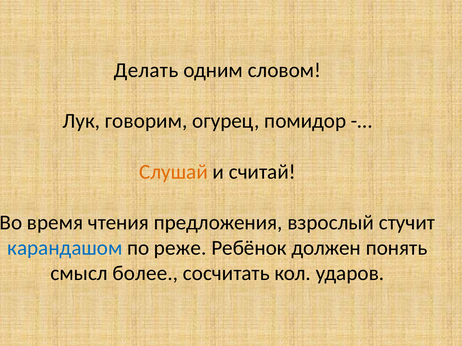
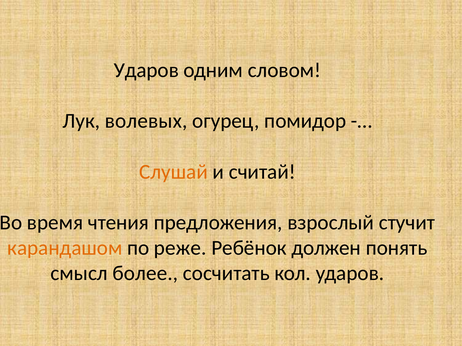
Делать: Делать -> Ударов (146, 70)
говорим: говорим -> волевых (146, 121)
карандашом colour: blue -> orange (65, 248)
